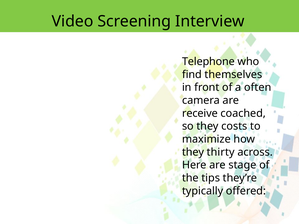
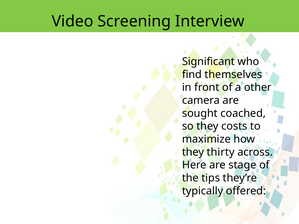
Telephone: Telephone -> Significant (208, 62)
often: often -> other (258, 88)
receive: receive -> sought (200, 113)
